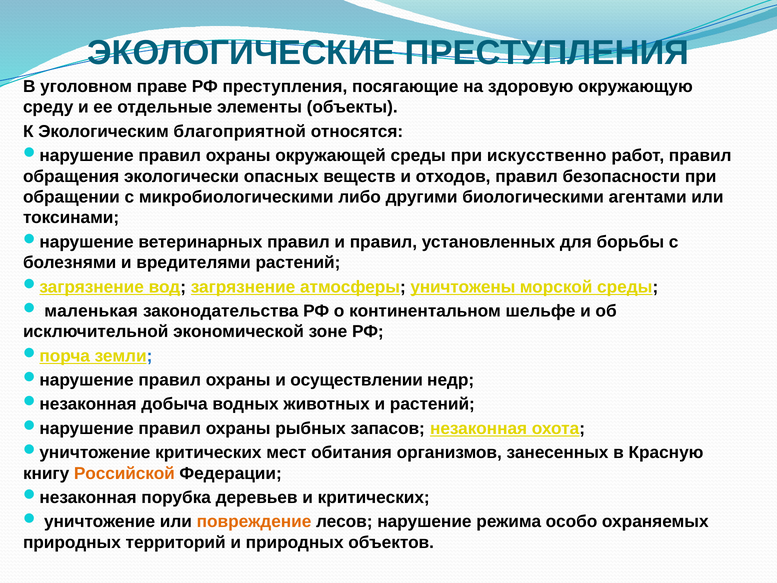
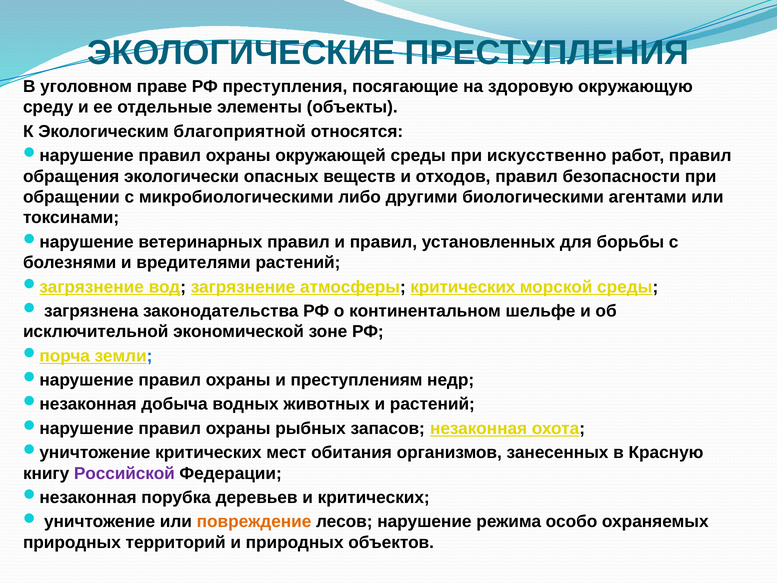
атмосферы уничтожены: уничтожены -> критических (463, 287)
маленькая: маленькая -> загрязнена (91, 311)
осуществлении: осуществлении -> преступлениям (357, 380)
Российской colour: orange -> purple (124, 473)
